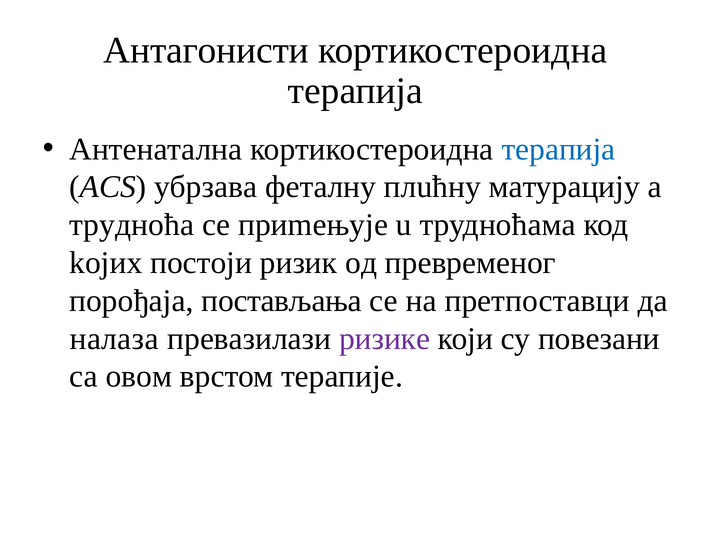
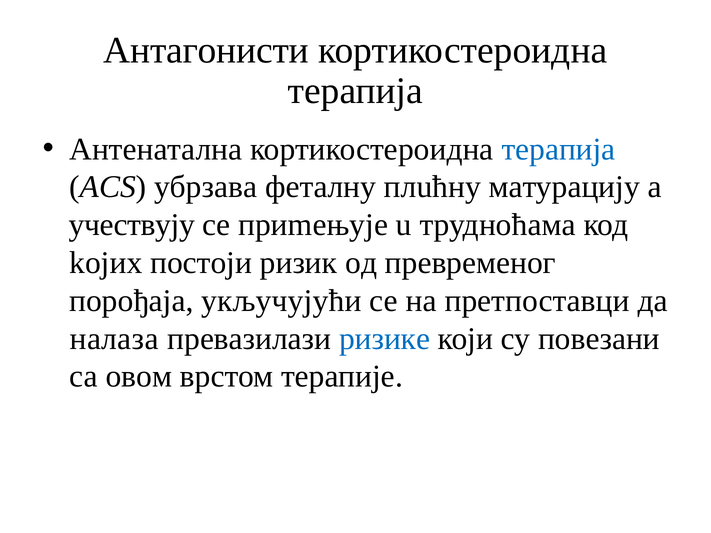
трудноћа: трудноћа -> учествују (132, 225)
постављања: постављања -> укључујући (281, 301)
ризике colour: purple -> blue (385, 339)
